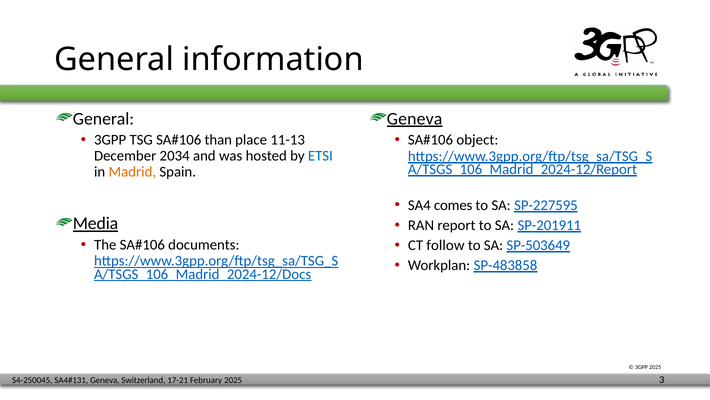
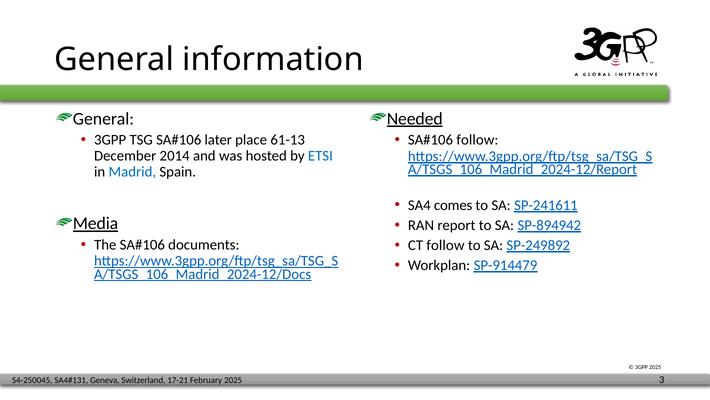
Geneva: Geneva -> Needed (415, 118)
than: than -> later (218, 140)
11-13: 11-13 -> 61-13 (288, 140)
object: object -> follow (477, 140)
2034: 2034 -> 2014 (175, 156)
Madrid colour: orange -> blue (132, 172)
SP-227595: SP-227595 -> SP-241611 (546, 205)
SP-201911: SP-201911 -> SP-894942 (549, 225)
SP-503649: SP-503649 -> SP-249892 (538, 245)
SP-483858: SP-483858 -> SP-914479 (505, 265)
